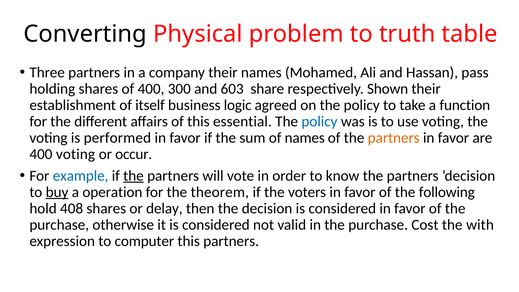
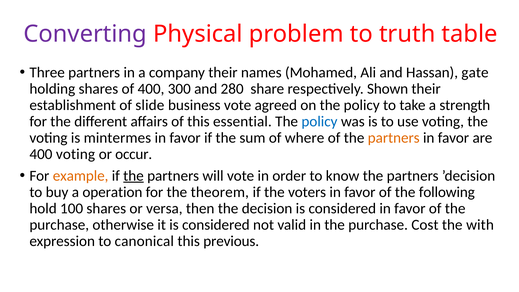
Converting colour: black -> purple (85, 34)
pass: pass -> gate (475, 72)
603: 603 -> 280 (232, 89)
itself: itself -> slide (150, 105)
business logic: logic -> vote (238, 105)
function: function -> strength (465, 105)
performed: performed -> mintermes (117, 138)
of names: names -> where (305, 138)
example colour: blue -> orange (81, 176)
buy underline: present -> none (57, 192)
408: 408 -> 100 (72, 208)
delay: delay -> versa (164, 208)
computer: computer -> canonical (144, 241)
this partners: partners -> previous (231, 241)
